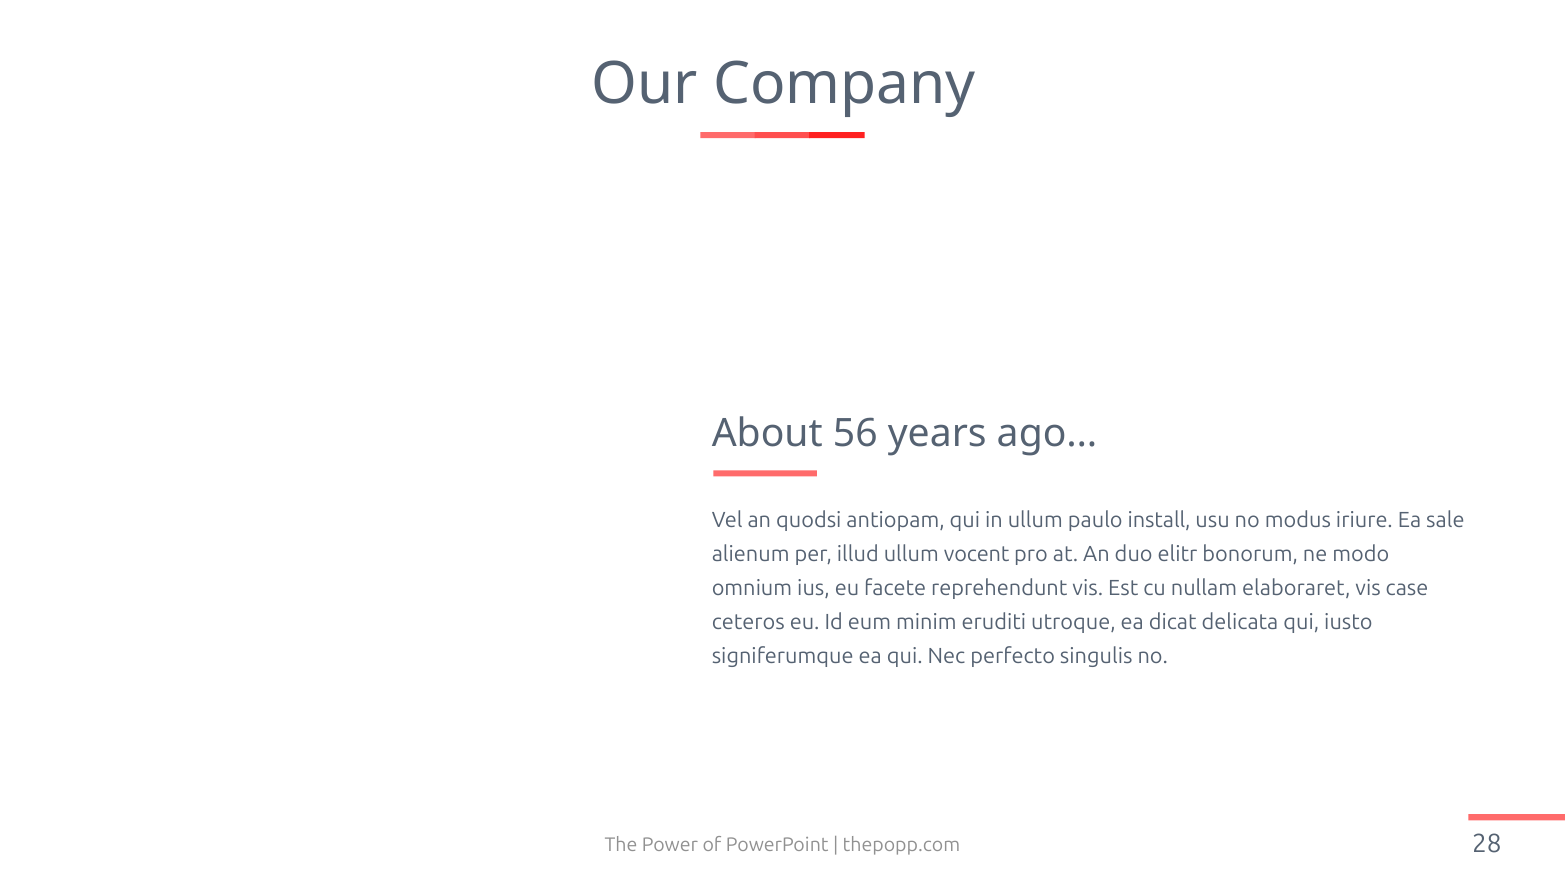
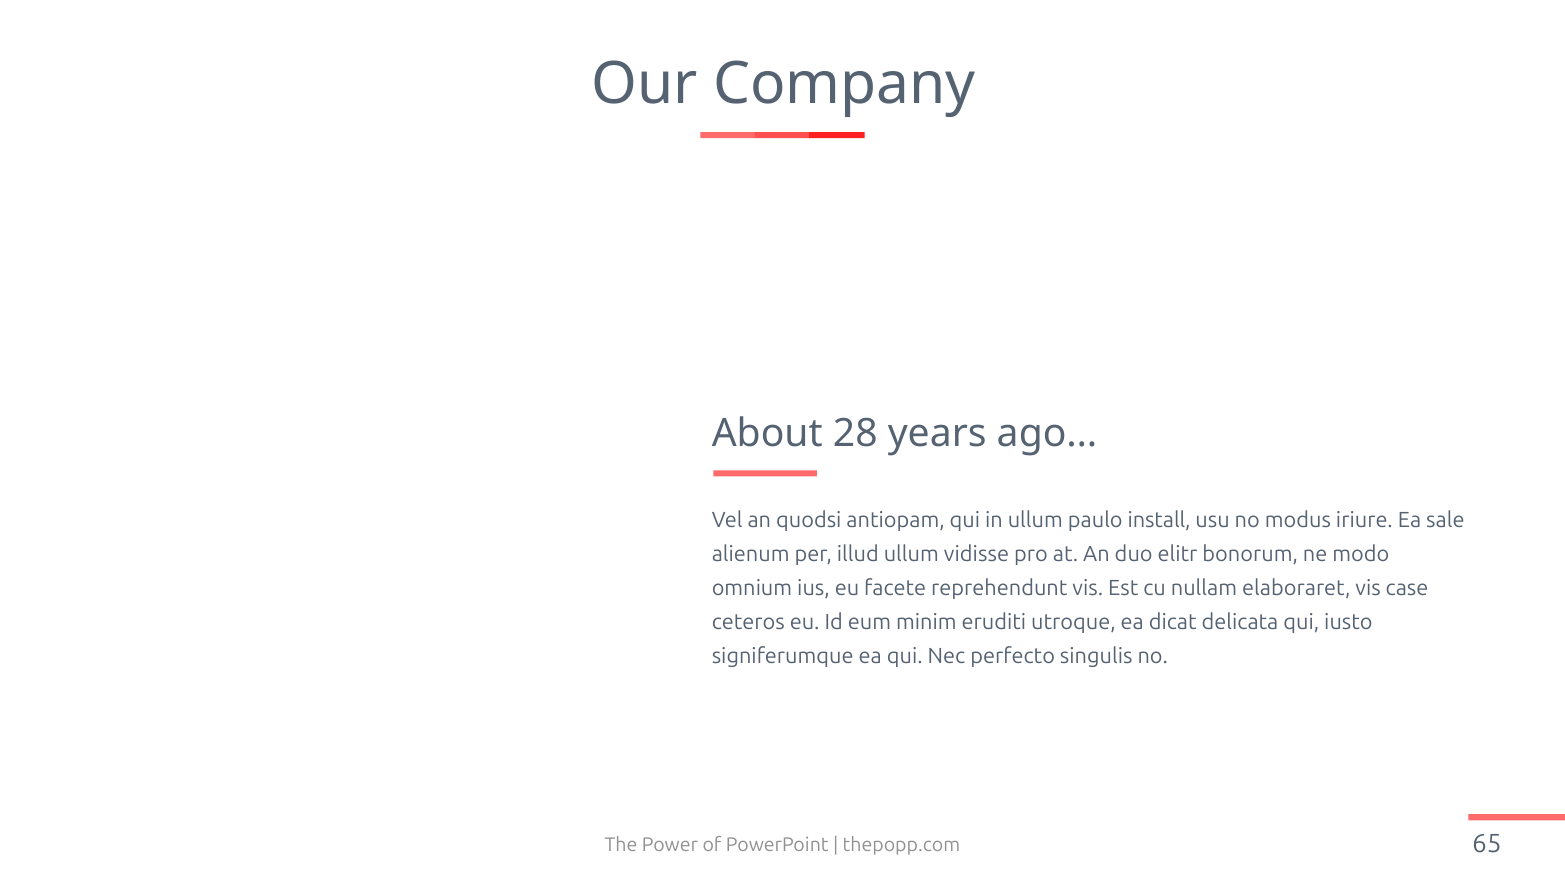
56: 56 -> 28 (855, 433)
vocent: vocent -> vidisse (977, 555)
28: 28 -> 65 (1487, 844)
